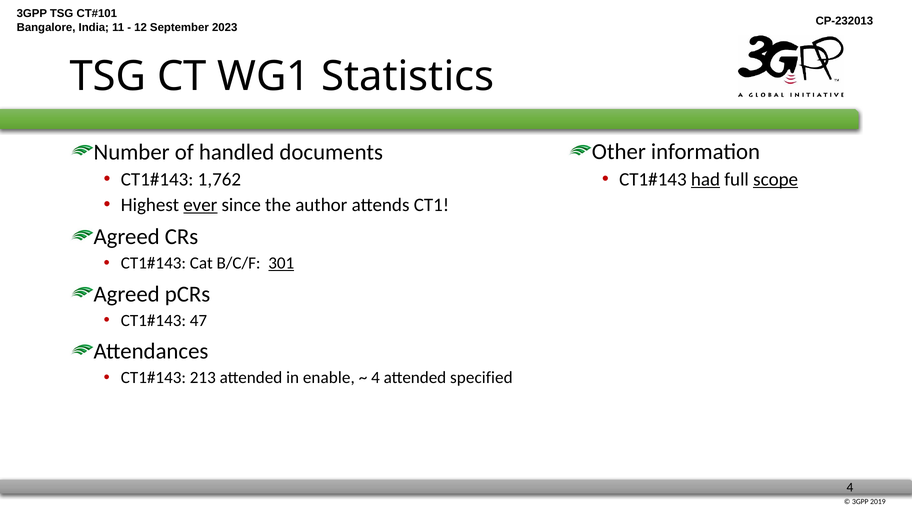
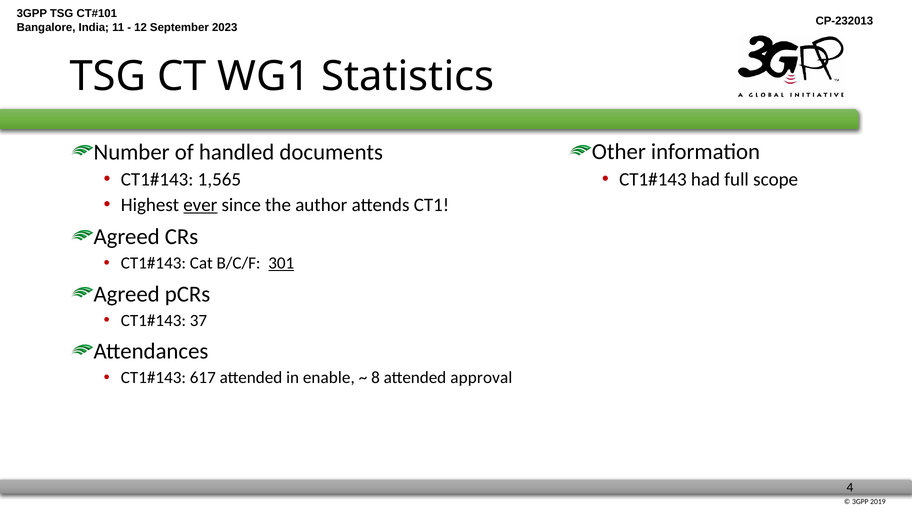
had underline: present -> none (705, 179)
scope underline: present -> none (776, 179)
1,762: 1,762 -> 1,565 (219, 179)
47: 47 -> 37 (198, 320)
213: 213 -> 617 (203, 378)
4: 4 -> 8 (375, 378)
specified: specified -> approval (481, 378)
